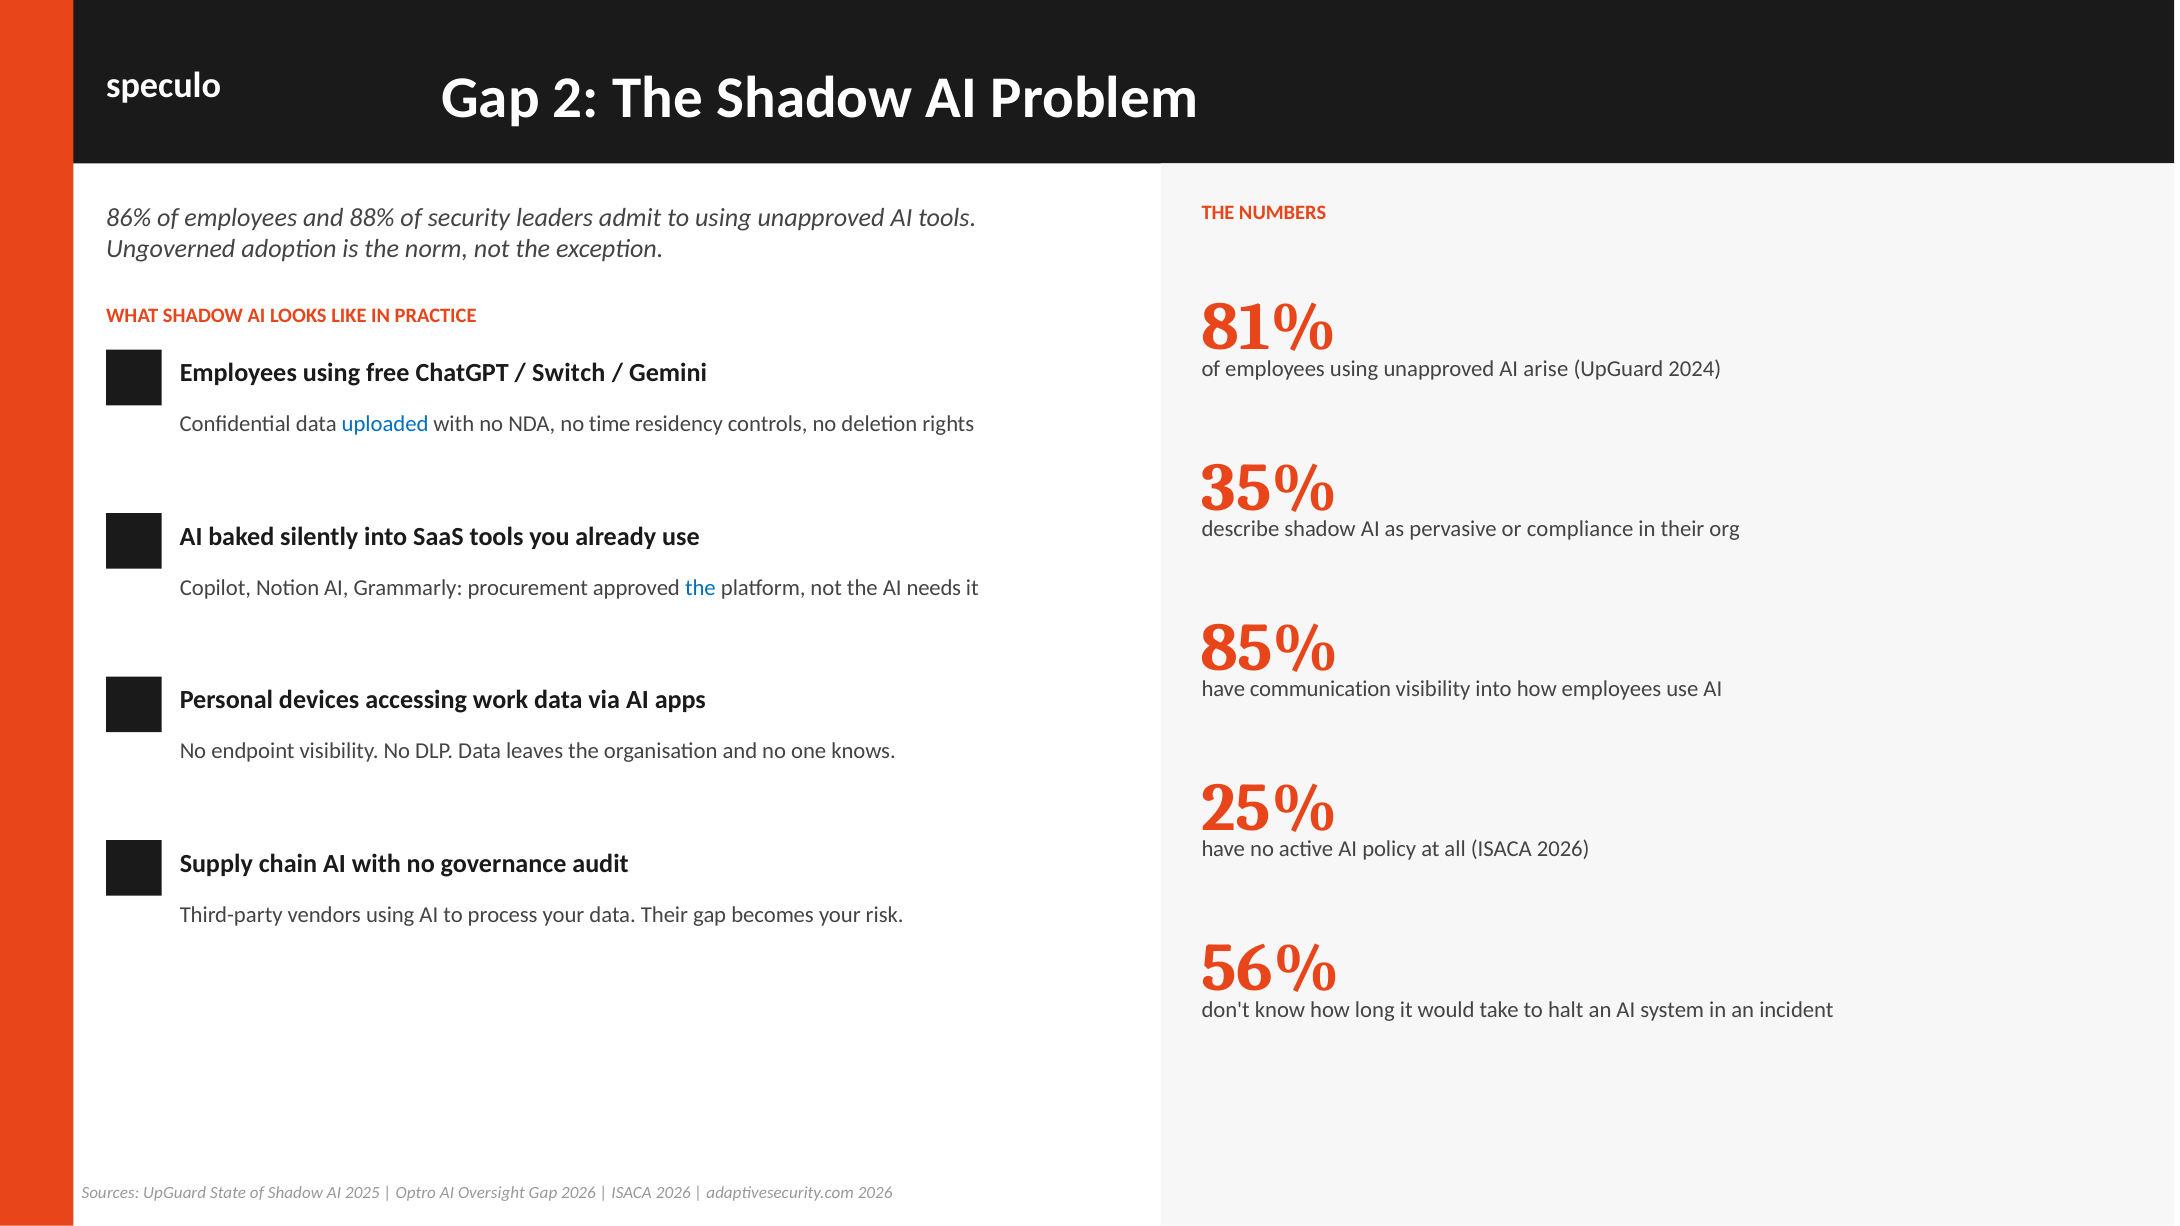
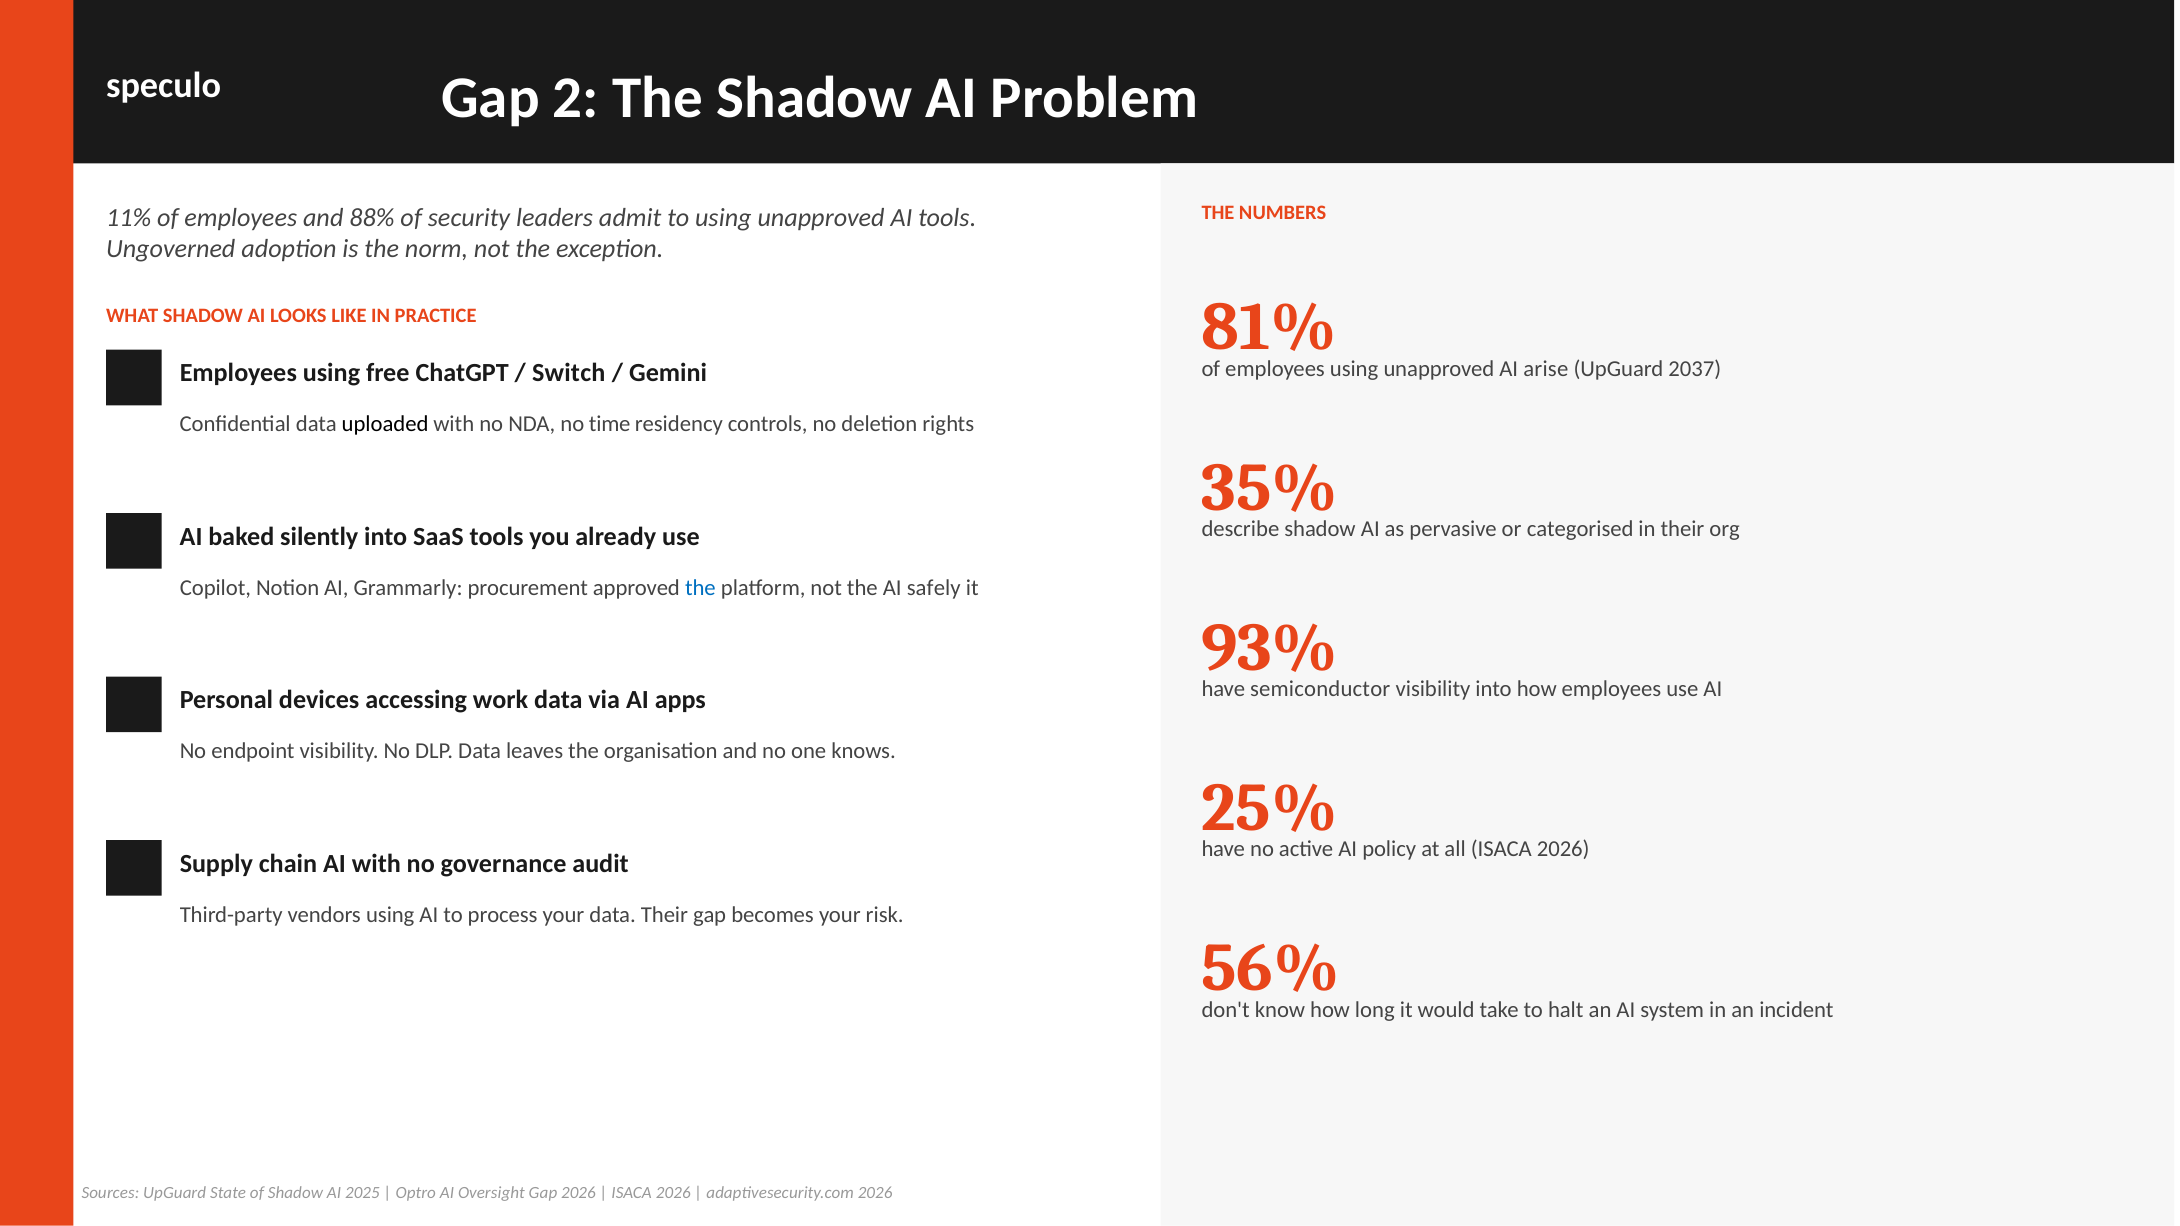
86%: 86% -> 11% (129, 218)
2024: 2024 -> 2037 (1695, 369)
uploaded colour: blue -> black (385, 424)
compliance: compliance -> categorised (1580, 529)
needs: needs -> safely (934, 588)
85%: 85% -> 93% (1270, 648)
communication: communication -> semiconductor (1320, 689)
